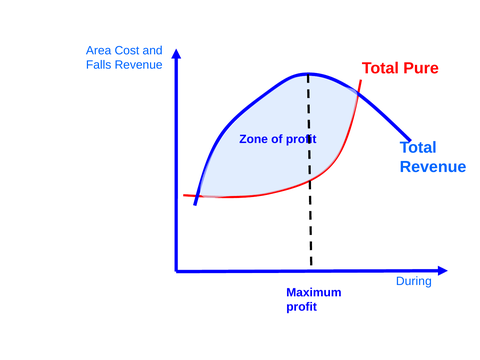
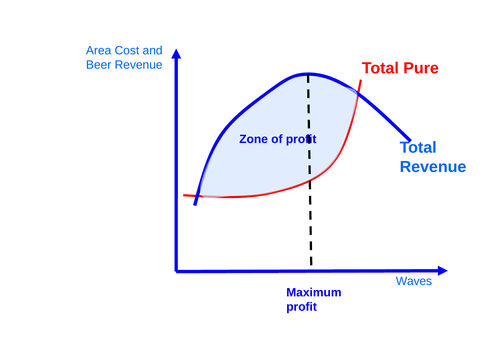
Falls: Falls -> Beer (99, 65)
During: During -> Waves (414, 281)
